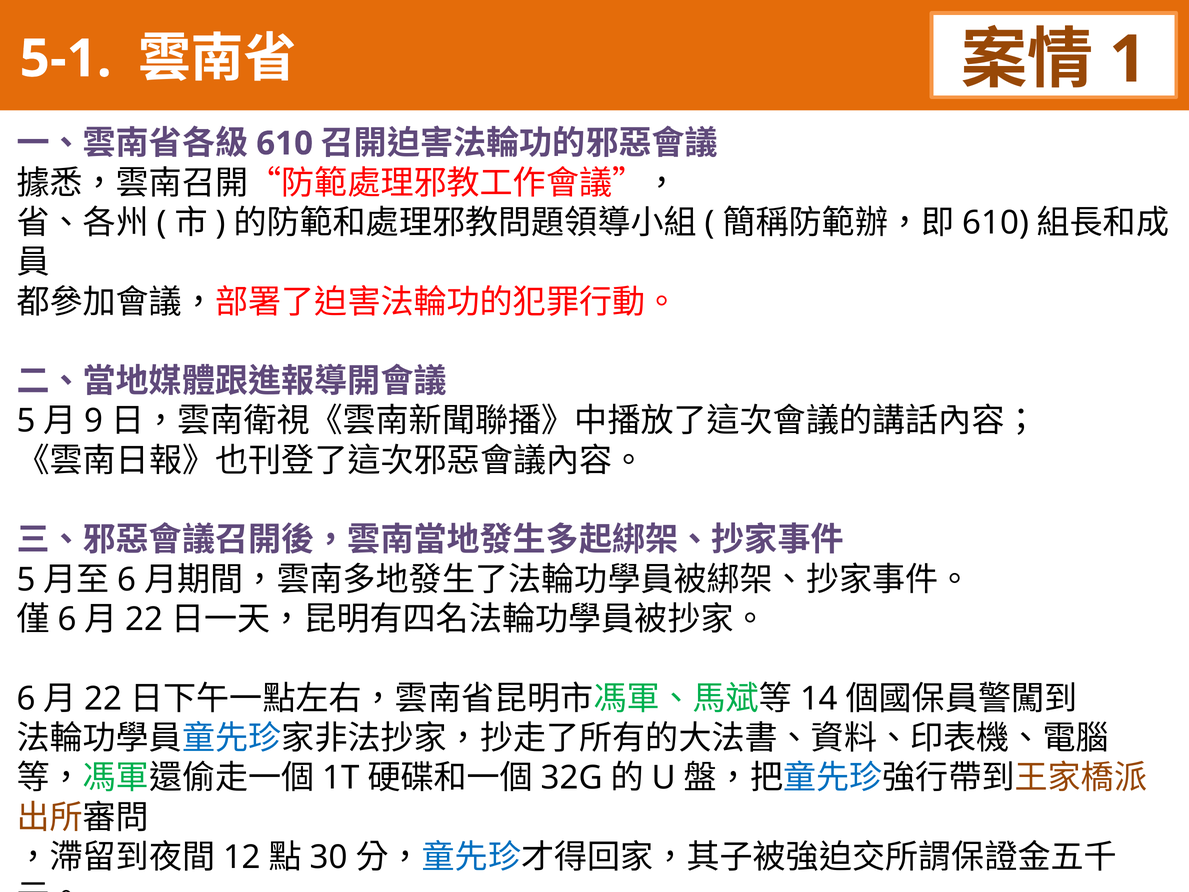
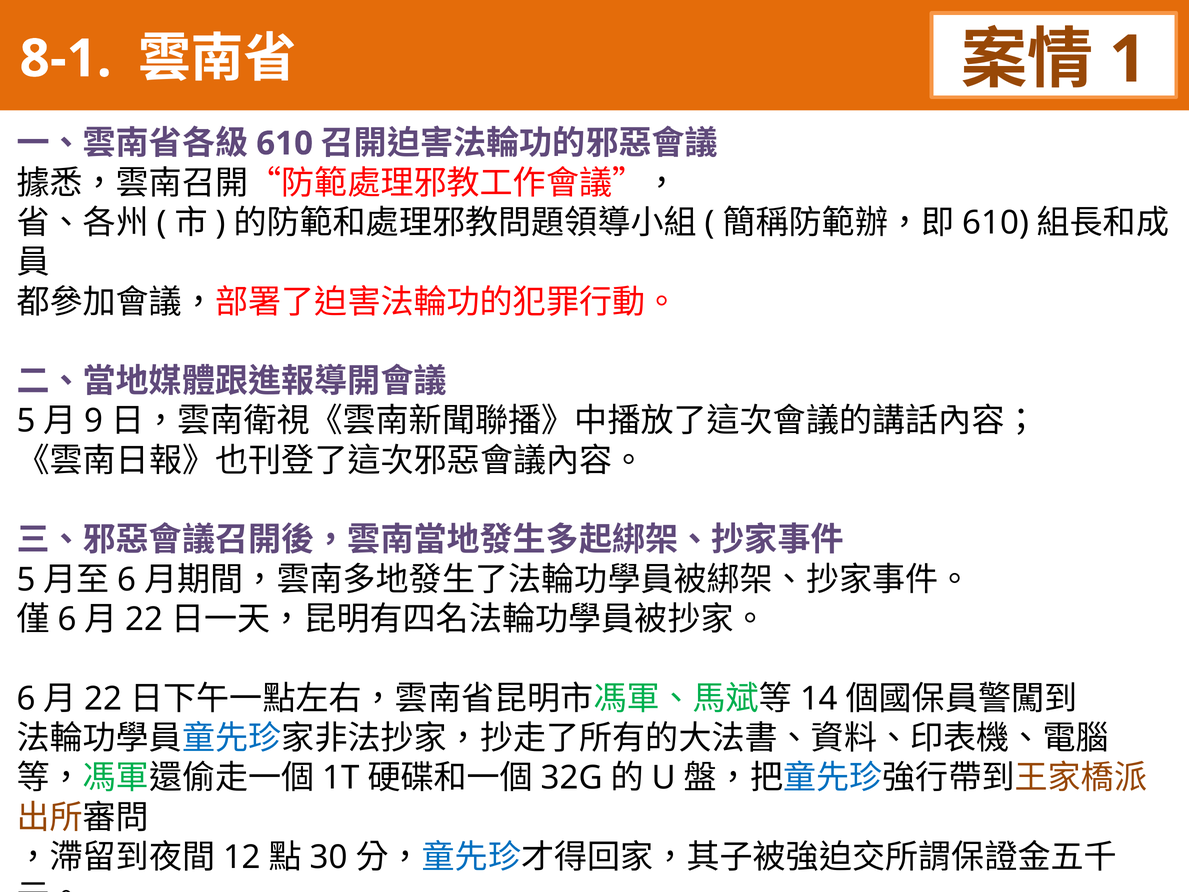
5-1: 5-1 -> 8-1 (66, 59)
